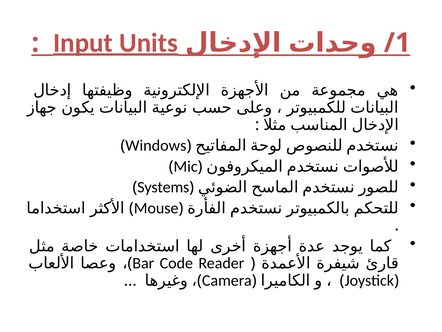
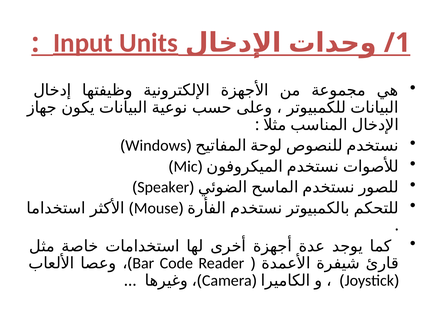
Systems: Systems -> Speaker (163, 187)
